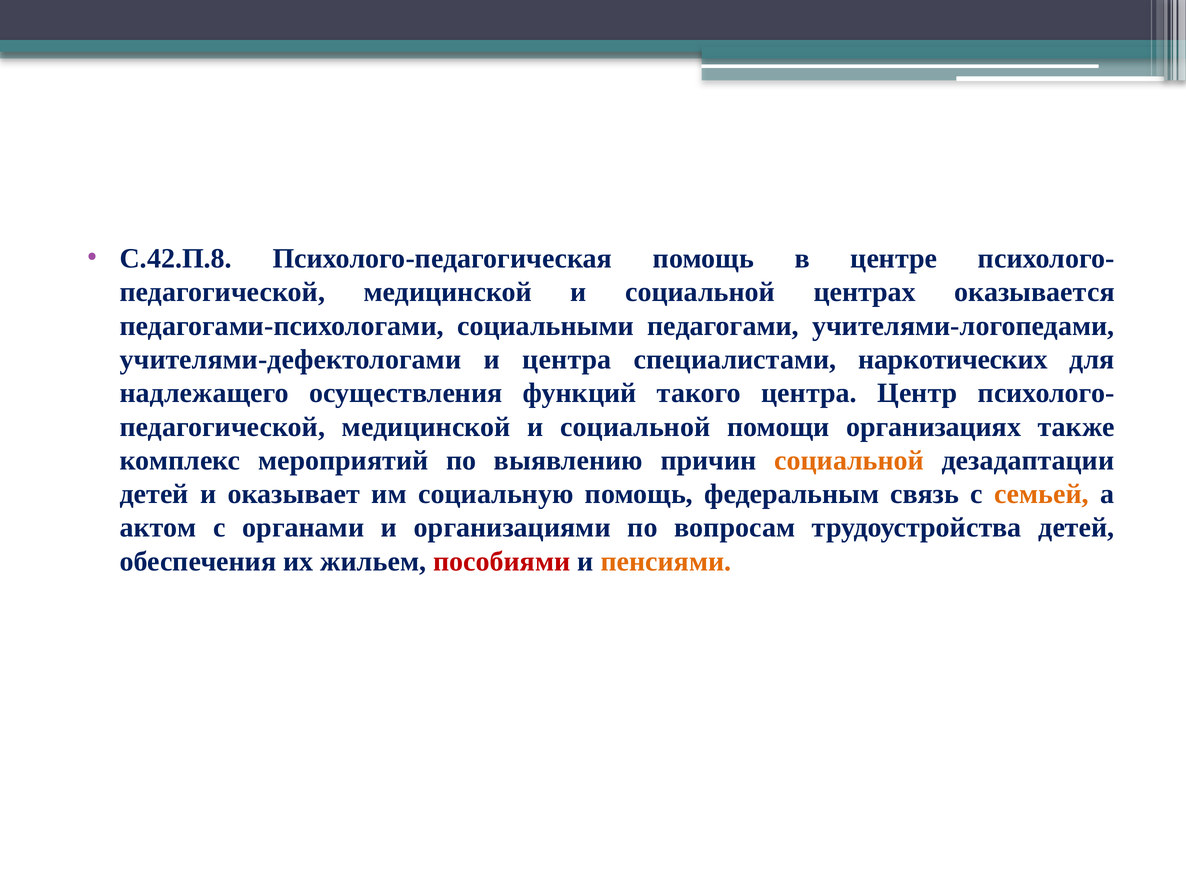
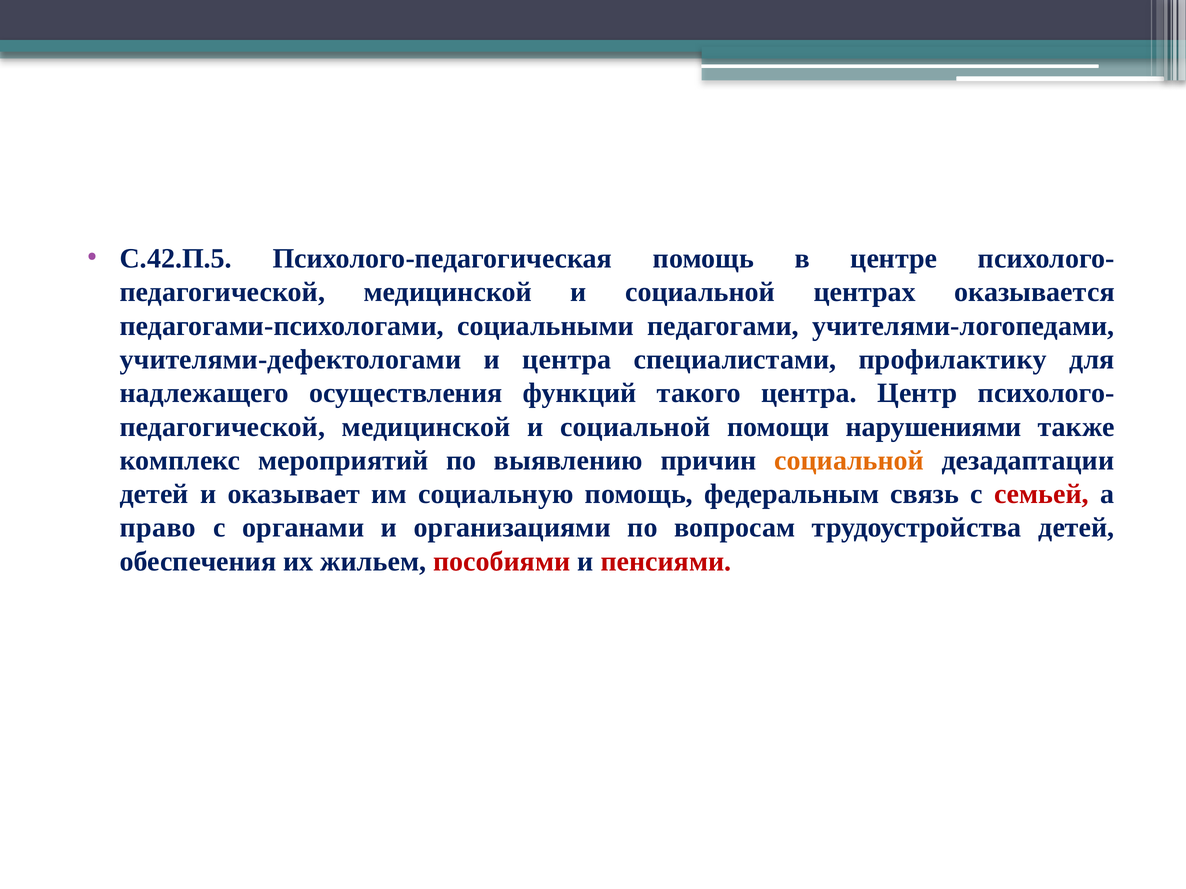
С.42.П.8: С.42.П.8 -> С.42.П.5 (176, 259)
наркотических: наркотических -> профилактику (953, 360)
организациях: организациях -> нарушениями (934, 427)
семьей colour: orange -> red (1041, 494)
актом: актом -> право (158, 528)
пенсиями colour: orange -> red (666, 562)
